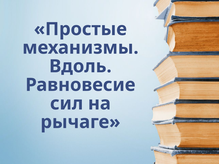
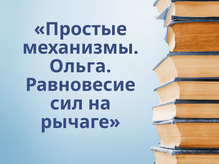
Вдоль: Вдоль -> Ольга (80, 66)
